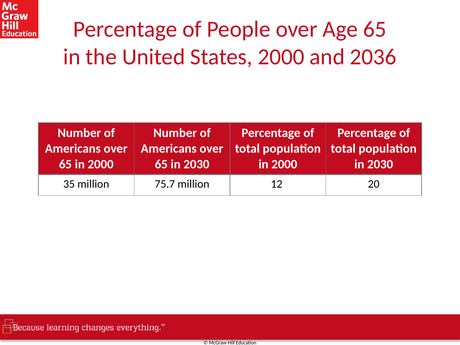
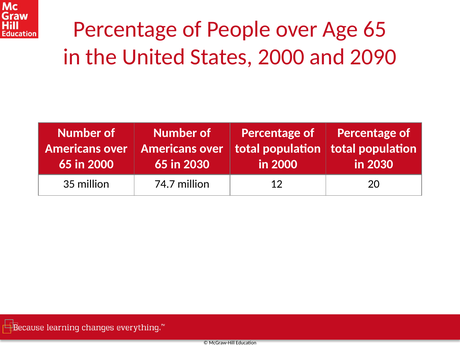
2036: 2036 -> 2090 (373, 57)
75.7: 75.7 -> 74.7 (165, 184)
